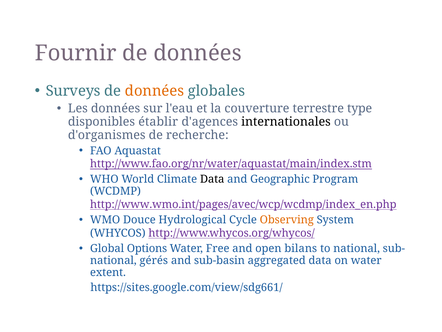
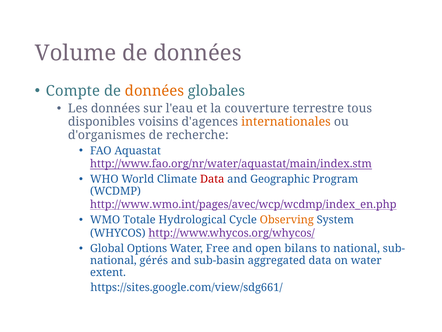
Fournir: Fournir -> Volume (76, 53)
Surveys: Surveys -> Compte (73, 91)
type: type -> tous (360, 108)
établir: établir -> voisins (158, 122)
internationales colour: black -> orange (286, 122)
Data colour: black -> red (212, 179)
Douce: Douce -> Totale (139, 220)
